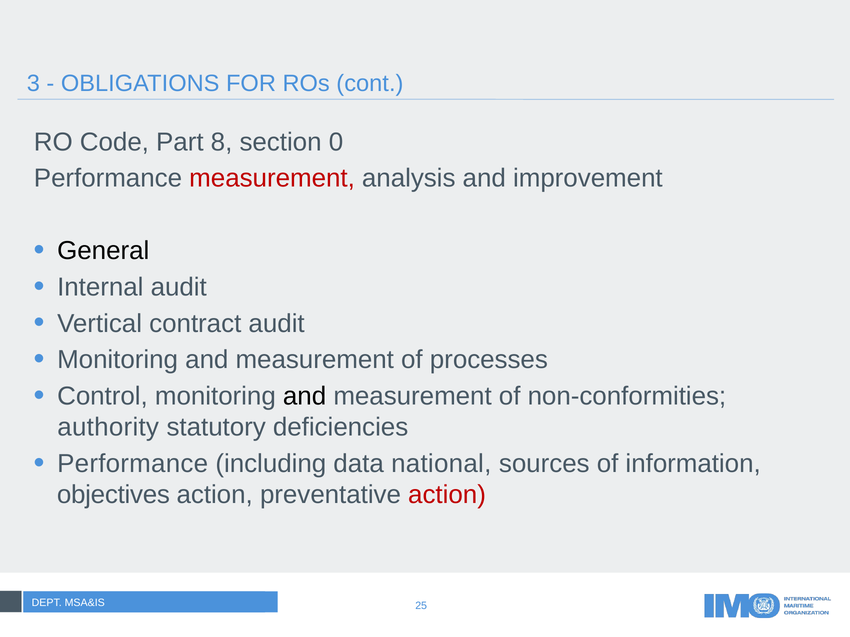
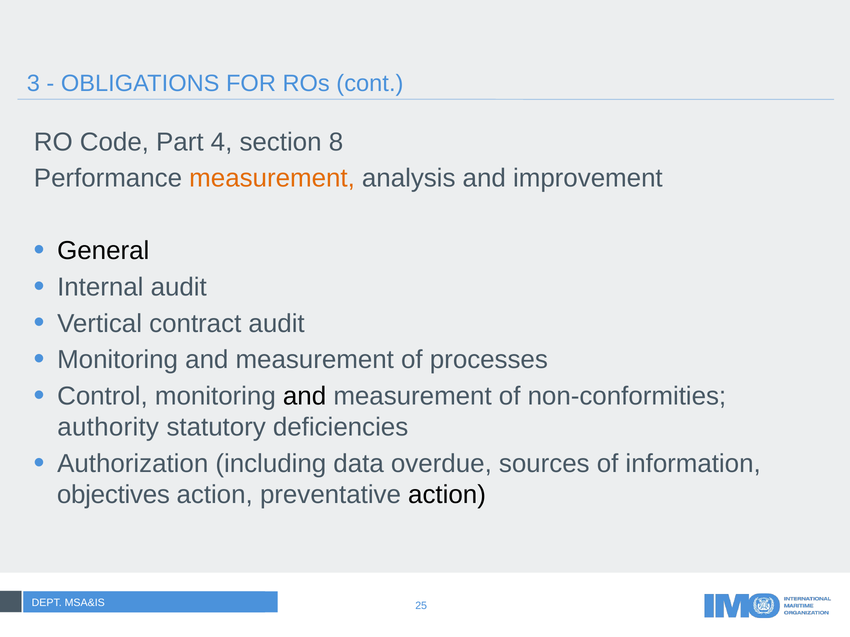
8: 8 -> 4 (222, 142)
0: 0 -> 8 (336, 142)
measurement colour: red -> orange (272, 178)
Performance: Performance -> Authorization (133, 464)
national: national -> overdue (441, 464)
action colour: red -> black (447, 495)
